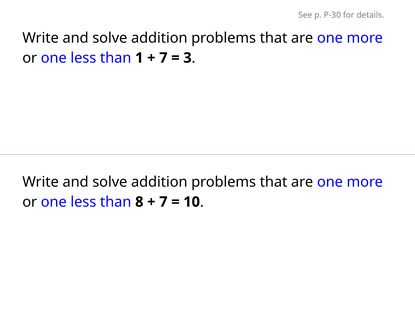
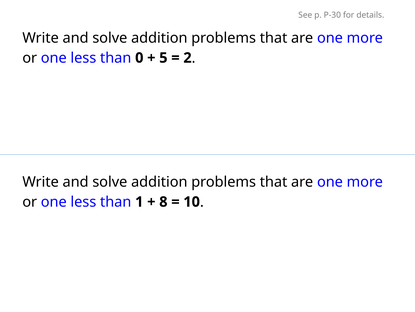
1: 1 -> 0 (139, 58)
7: 7 -> 5 (163, 58)
3: 3 -> 2 (187, 58)
8: 8 -> 1 (139, 201)
7: 7 -> 8 (163, 201)
